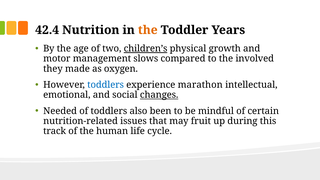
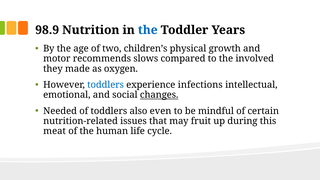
42.4: 42.4 -> 98.9 (47, 30)
the colour: orange -> blue (148, 30)
children’s underline: present -> none (146, 49)
management: management -> recommends (102, 59)
marathon: marathon -> infections (200, 85)
been: been -> even (161, 111)
track: track -> meat (55, 131)
